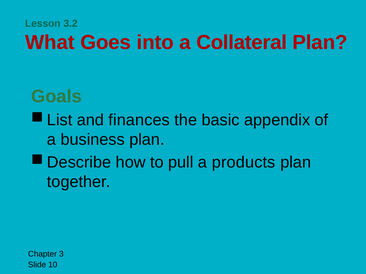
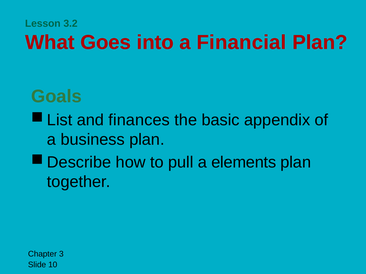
Collateral: Collateral -> Financial (241, 43)
products: products -> elements (244, 163)
